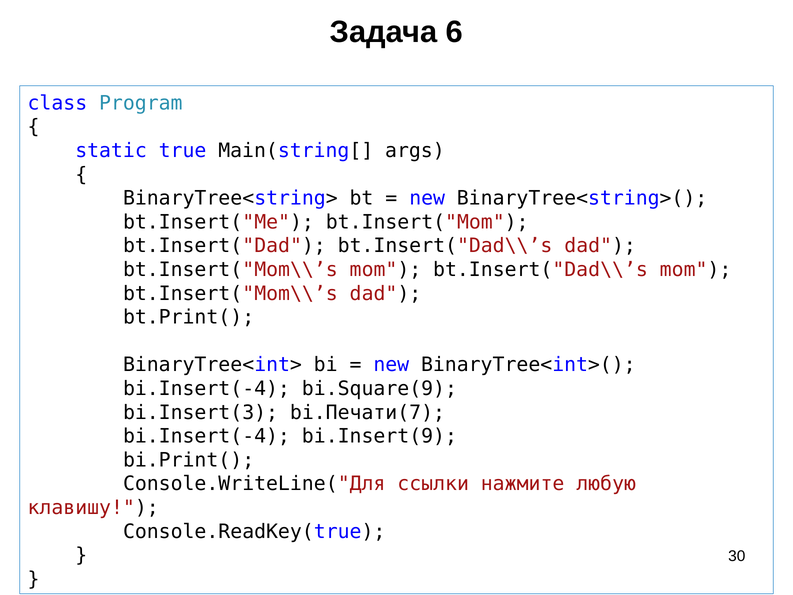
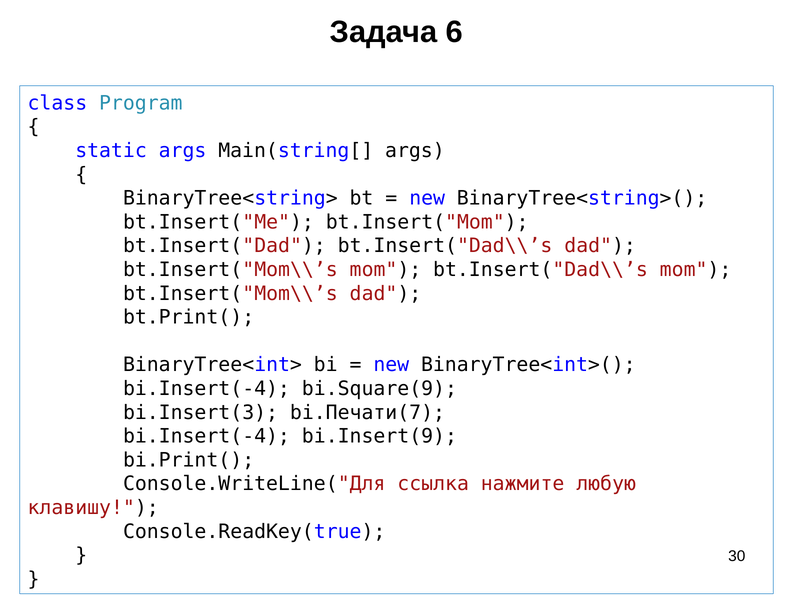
static true: true -> args (183, 151)
ссылки: ссылки -> ссылка (433, 484)
